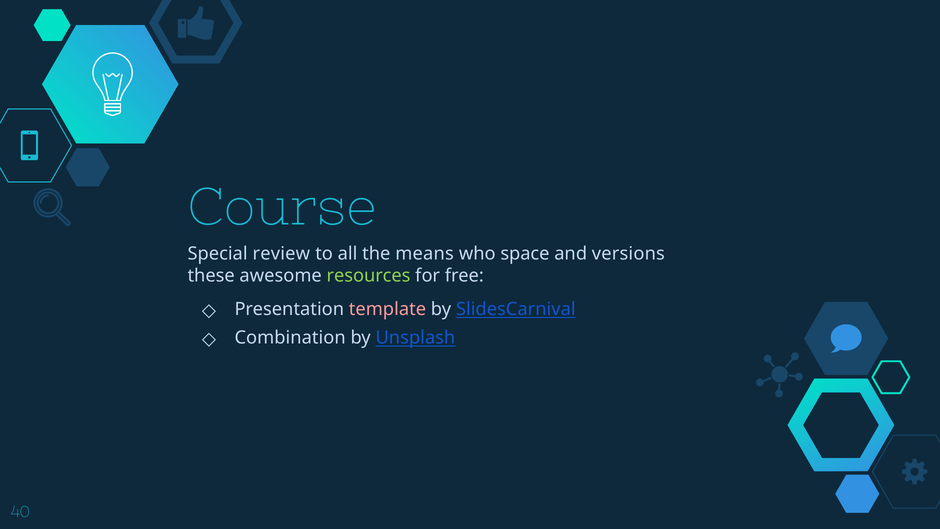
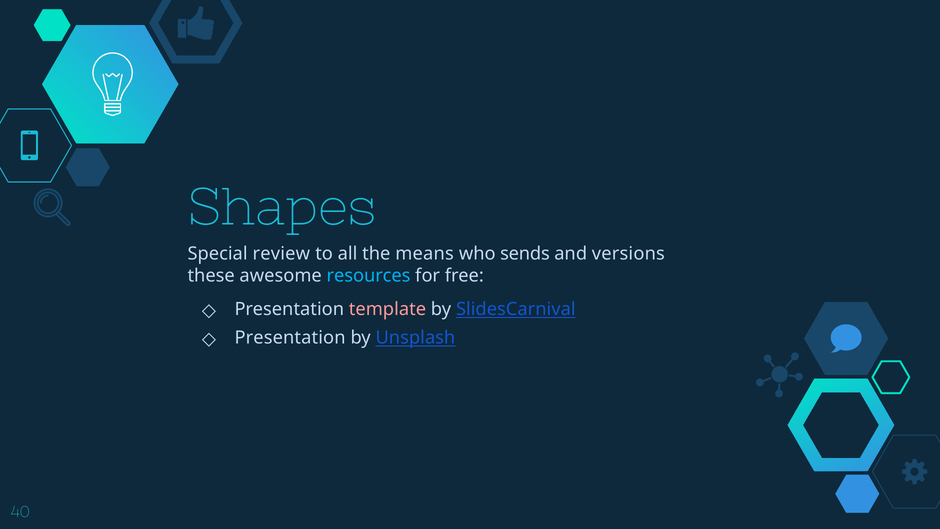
Course: Course -> Shapes (282, 208)
space: space -> sends (525, 253)
resources colour: light green -> light blue (369, 275)
Combination: Combination -> Presentation (290, 338)
